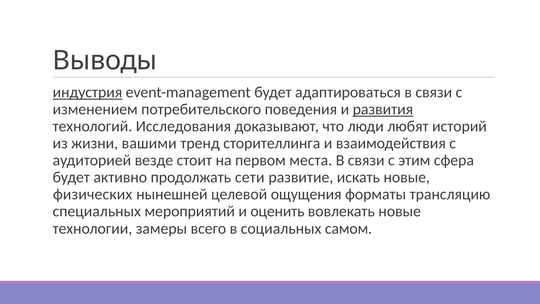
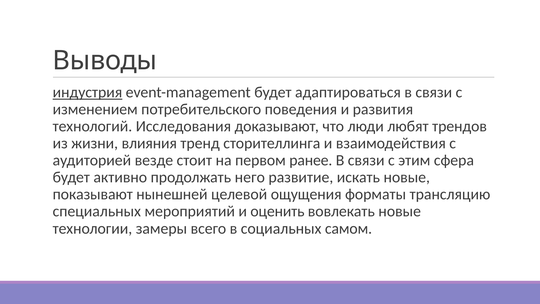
развития underline: present -> none (383, 109)
историй: историй -> трендов (460, 126)
вашими: вашими -> влияния (149, 143)
места: места -> ранее (311, 160)
сети: сети -> него (250, 177)
физических: физических -> показывают (93, 194)
